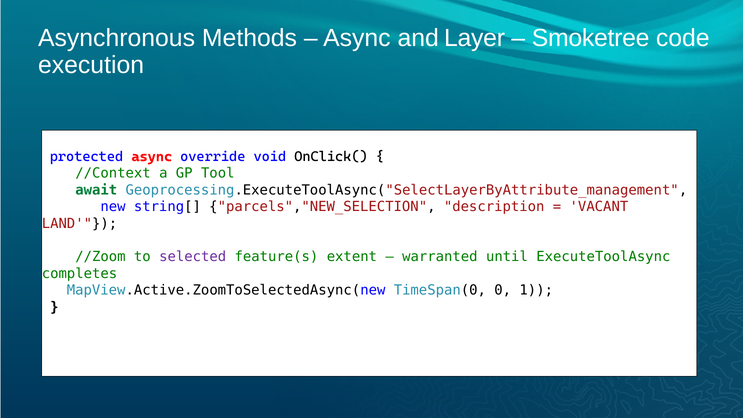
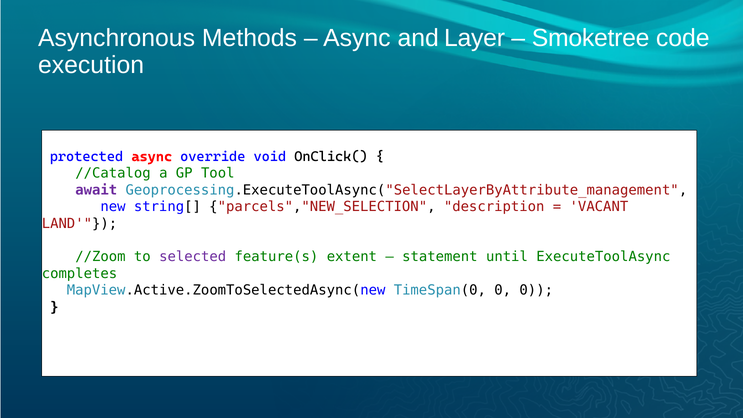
//Context: //Context -> //Catalog (113, 173)
await colour: green -> purple (96, 190)
warranted: warranted -> statement (440, 257)
0 1: 1 -> 0 (536, 290)
